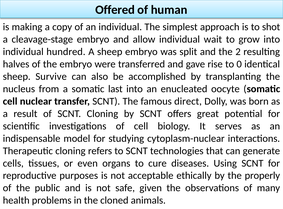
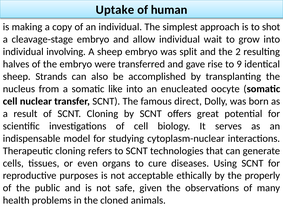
Offered: Offered -> Uptake (115, 10)
hundred: hundred -> involving (66, 52)
0: 0 -> 9 (239, 64)
Survive: Survive -> Strands (51, 77)
last: last -> like (115, 89)
